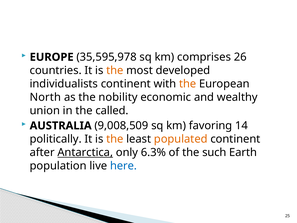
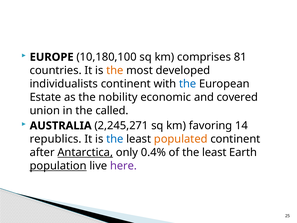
35,595,978: 35,595,978 -> 10,180,100 (107, 57)
26: 26 -> 81 (240, 57)
the colour: orange -> blue (188, 84)
North: North -> Estate (45, 97)
wealthy: wealthy -> covered (237, 97)
9,008,509: 9,008,509 -> 2,245,271 (121, 126)
politically: politically -> republics (56, 139)
the colour: orange -> blue (115, 139)
6.3%: 6.3% -> 0.4% (153, 152)
of the such: such -> least (214, 152)
population underline: none -> present (58, 166)
here colour: blue -> purple (123, 166)
